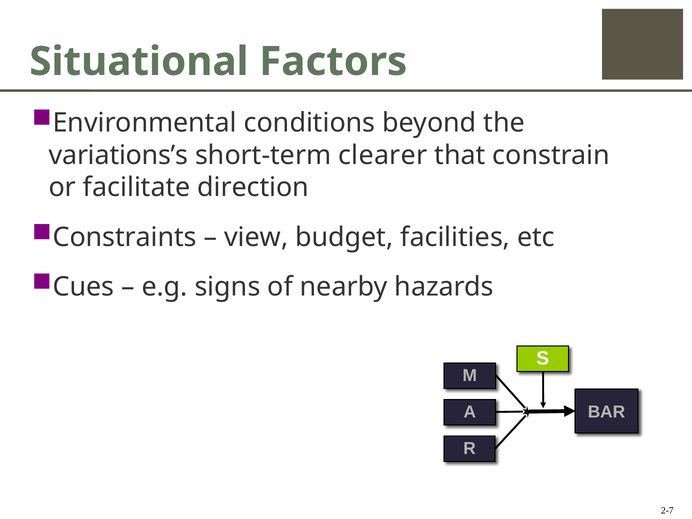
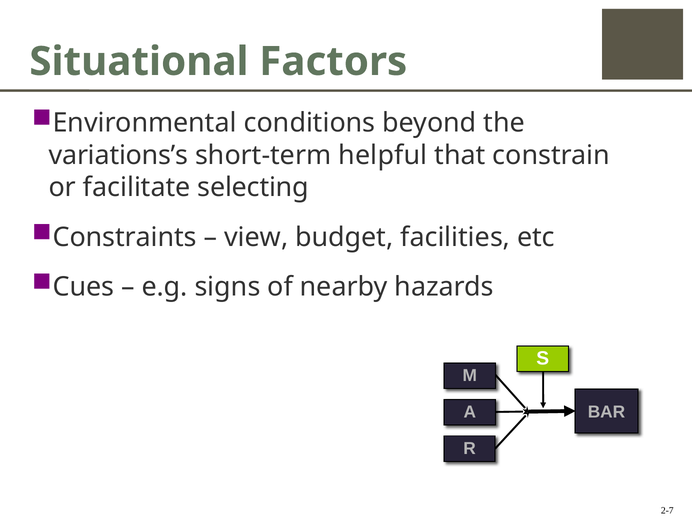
clearer: clearer -> helpful (383, 155)
direction: direction -> selecting (253, 188)
